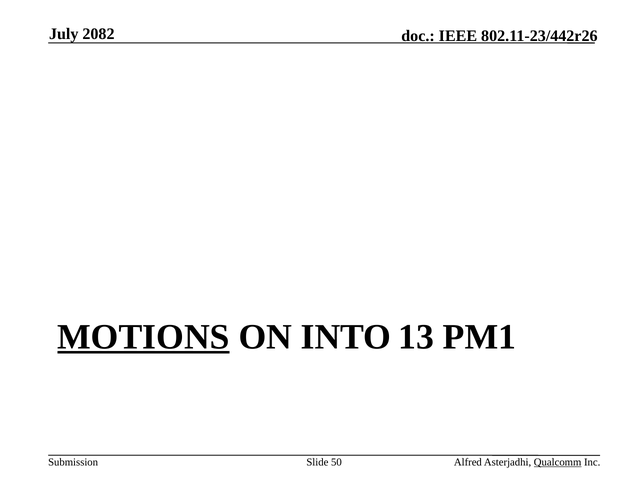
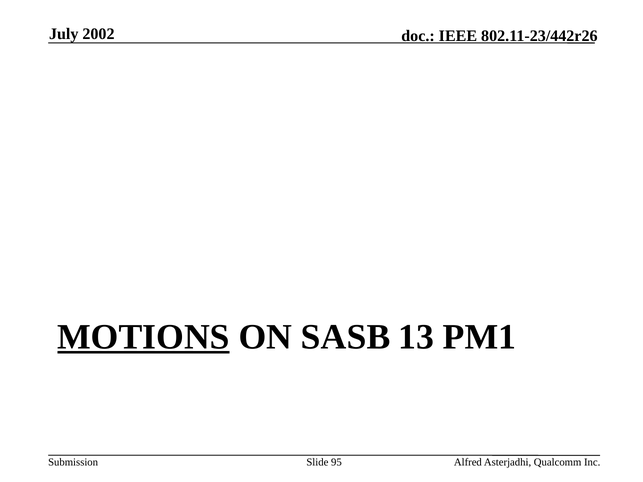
2082: 2082 -> 2002 (98, 34)
INTO: INTO -> SASB (346, 337)
50: 50 -> 95 (336, 463)
Qualcomm underline: present -> none (558, 463)
